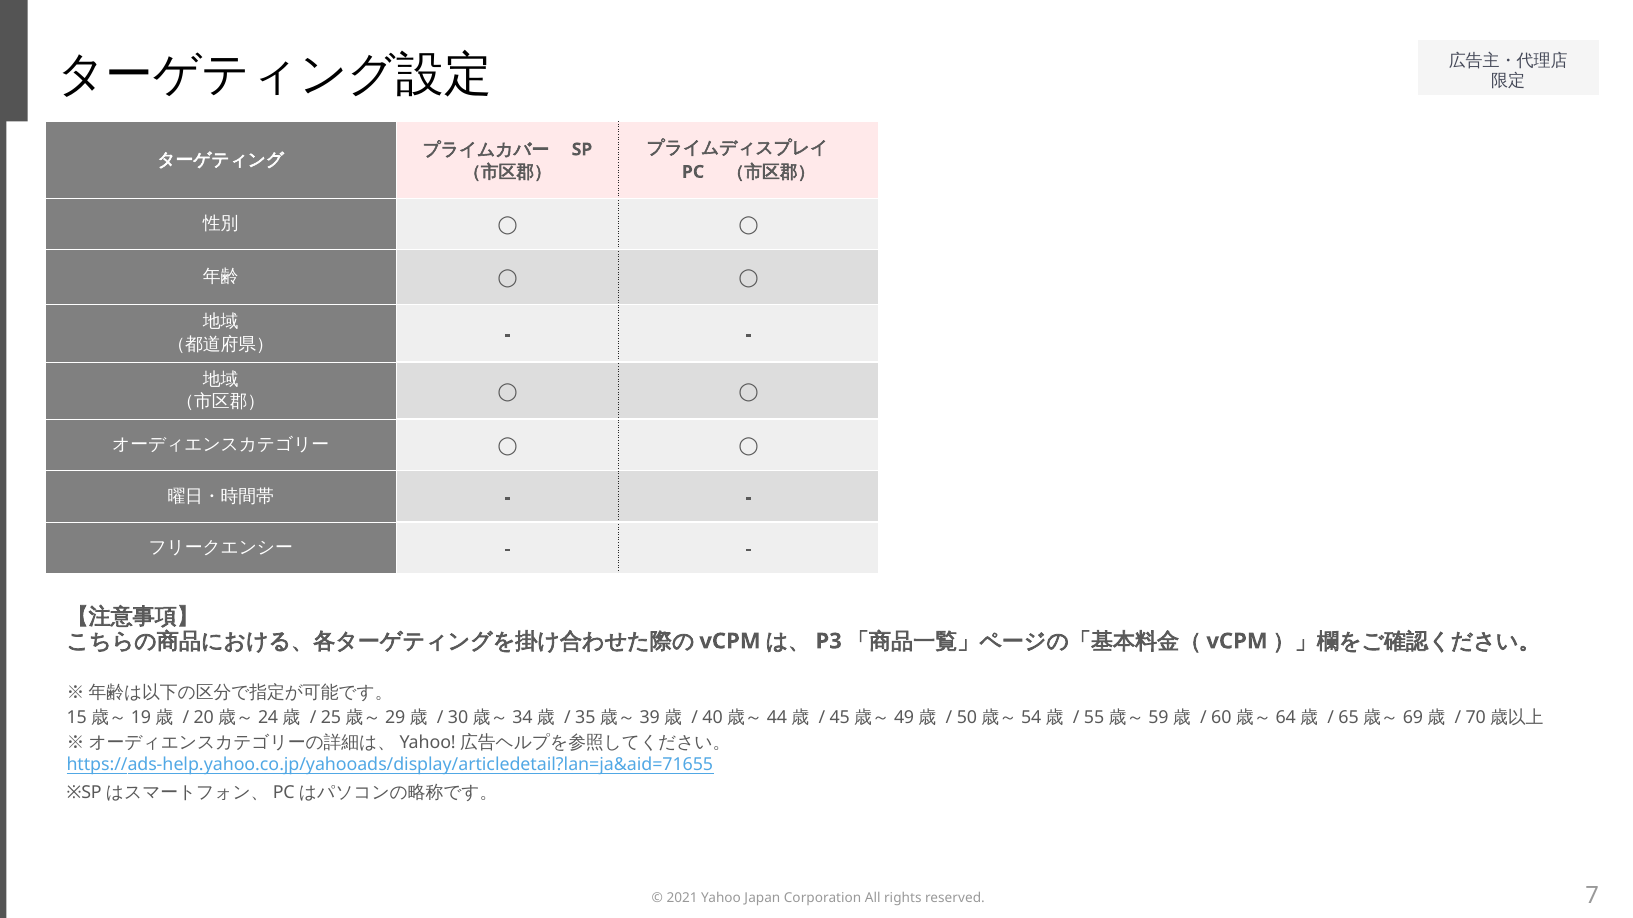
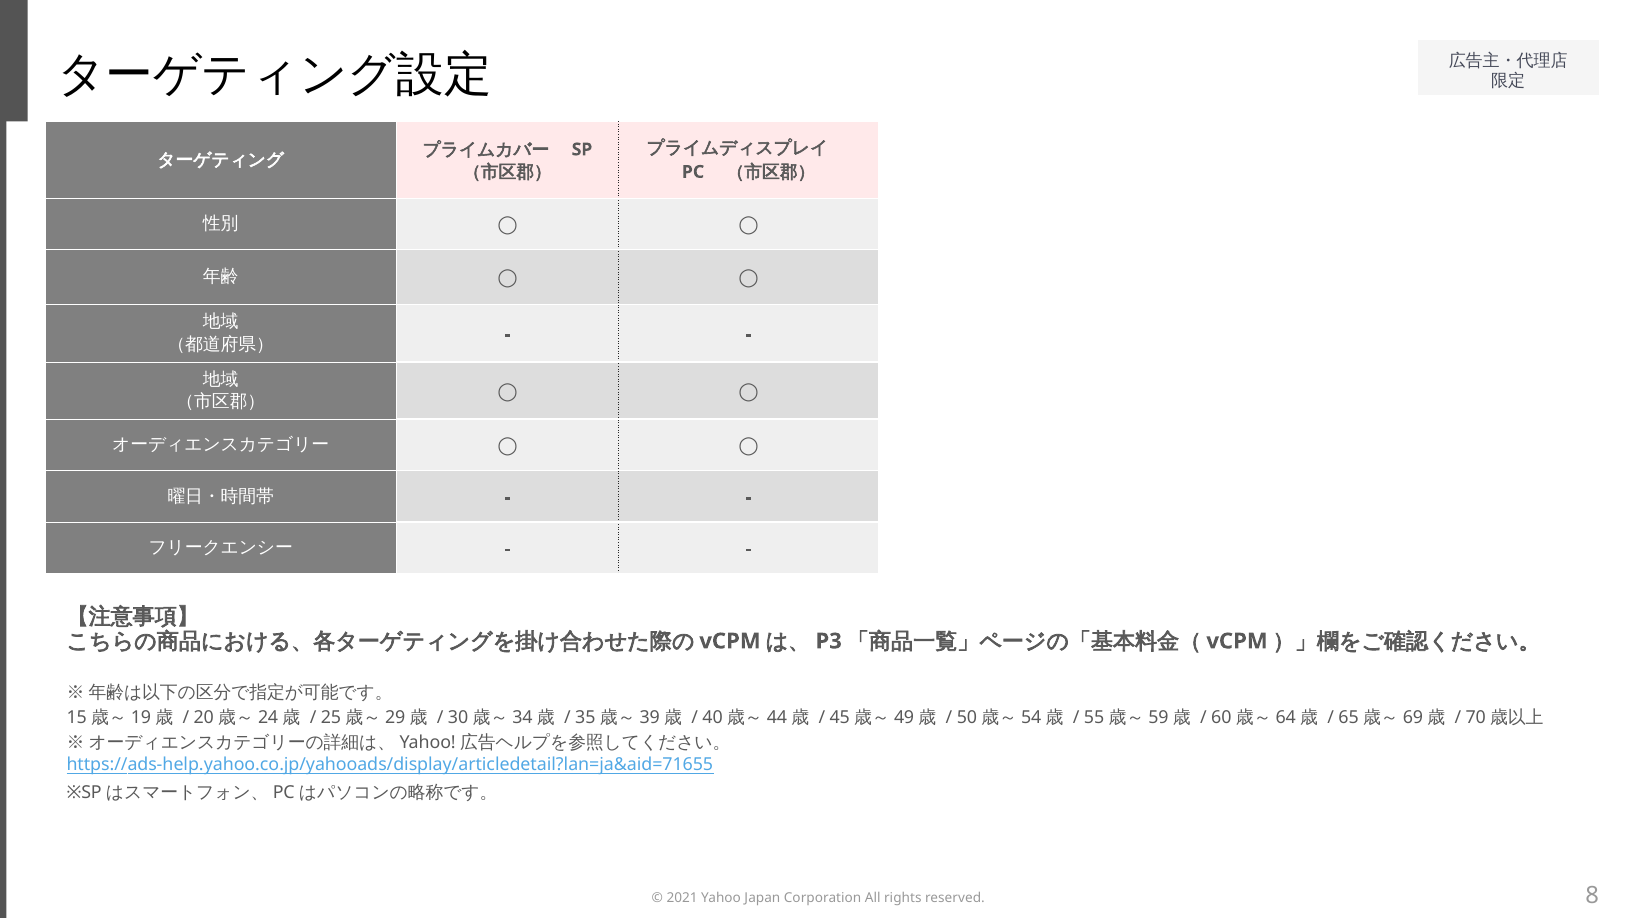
7: 7 -> 8 (1592, 896)
